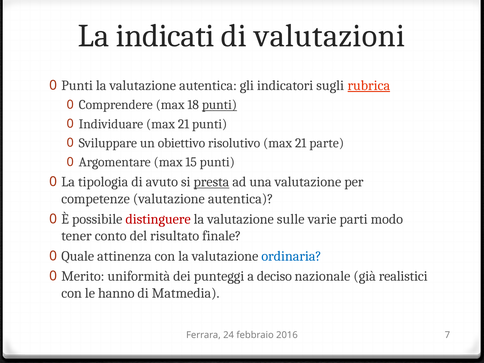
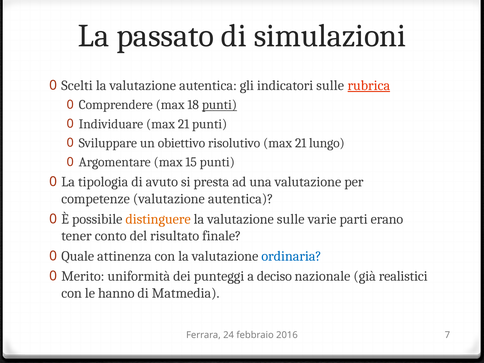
indicati: indicati -> passato (165, 36)
valutazioni: valutazioni -> simulazioni (330, 36)
Punti: Punti -> Scelti (77, 85)
indicatori sugli: sugli -> sulle (330, 85)
parte: parte -> lungo (327, 143)
presta underline: present -> none (211, 182)
distinguere colour: red -> orange (158, 219)
modo: modo -> erano (387, 219)
